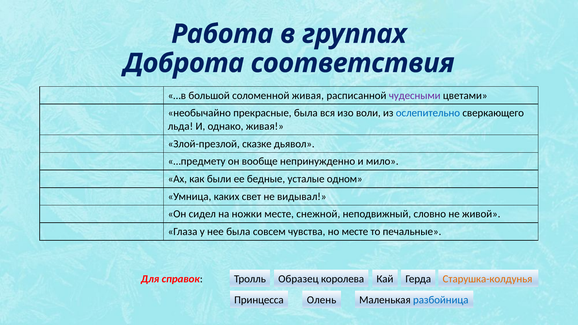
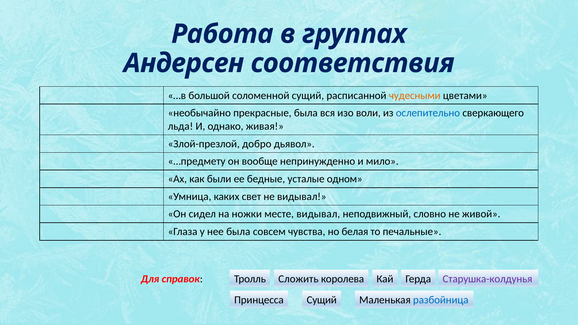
Доброта: Доброта -> Андерсен (184, 63)
соломенной живая: живая -> сущий (308, 95)
чудесными colour: purple -> orange (415, 95)
сказке: сказке -> добро (257, 144)
месте снежной: снежной -> видывал (318, 214)
но месте: месте -> белая (355, 232)
Образец: Образец -> Сложить (298, 279)
Старушка-колдунья colour: orange -> purple (488, 279)
Принцесса Олень: Олень -> Сущий (322, 300)
